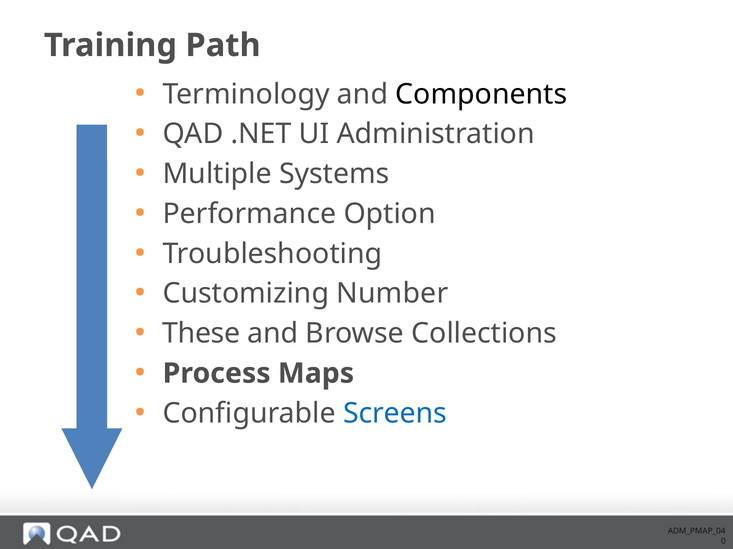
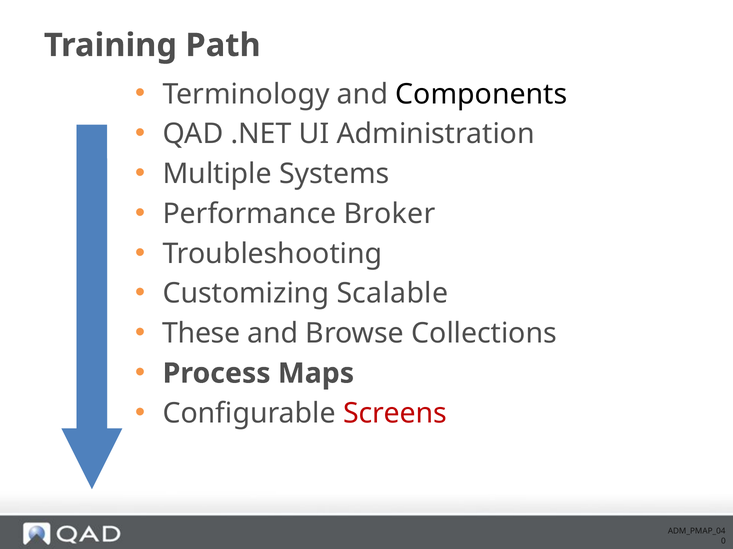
Option: Option -> Broker (390, 214)
Number: Number -> Scalable (392, 294)
Screens colour: blue -> red (395, 414)
